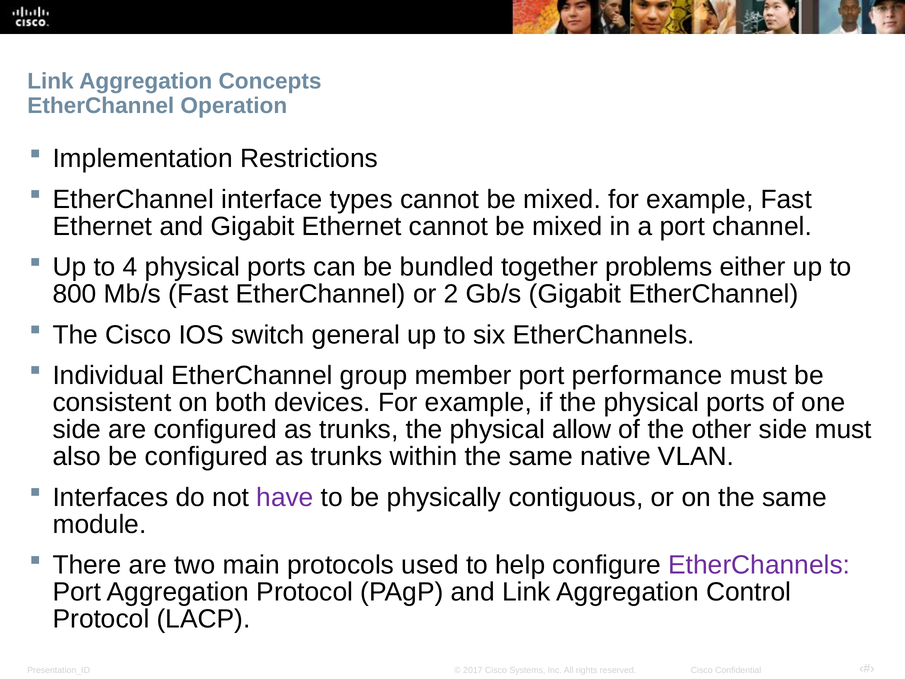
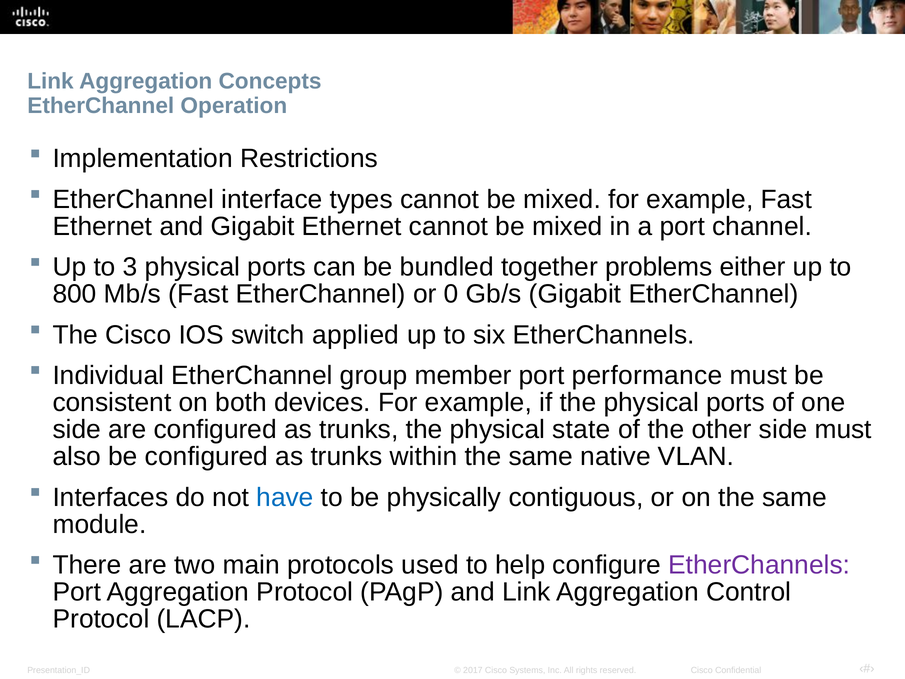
4: 4 -> 3 (130, 267)
2: 2 -> 0 (451, 294)
general: general -> applied (356, 335)
allow: allow -> state (582, 429)
have colour: purple -> blue (285, 497)
